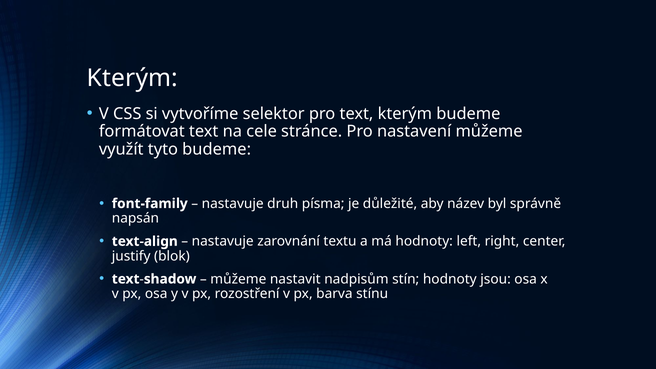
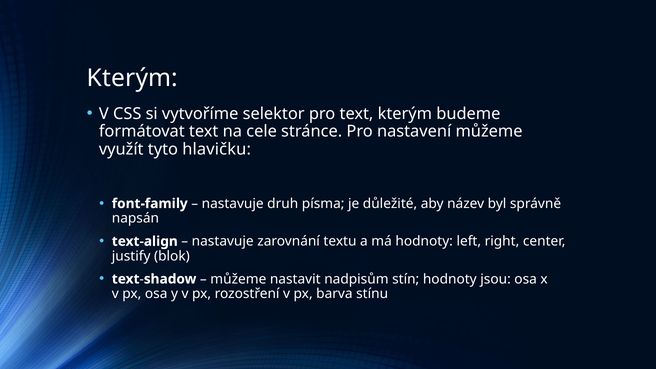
tyto budeme: budeme -> hlavičku (217, 149)
